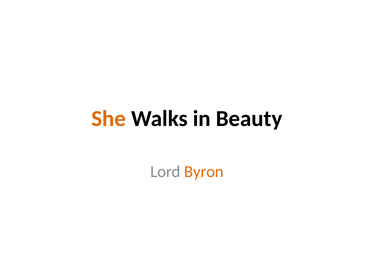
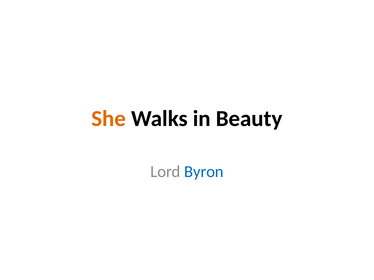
Byron colour: orange -> blue (204, 172)
